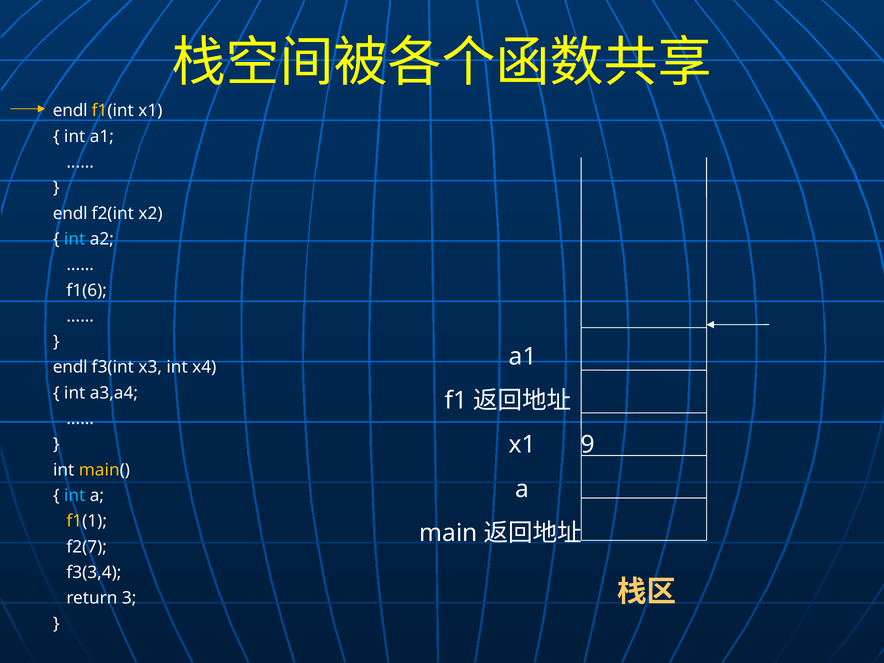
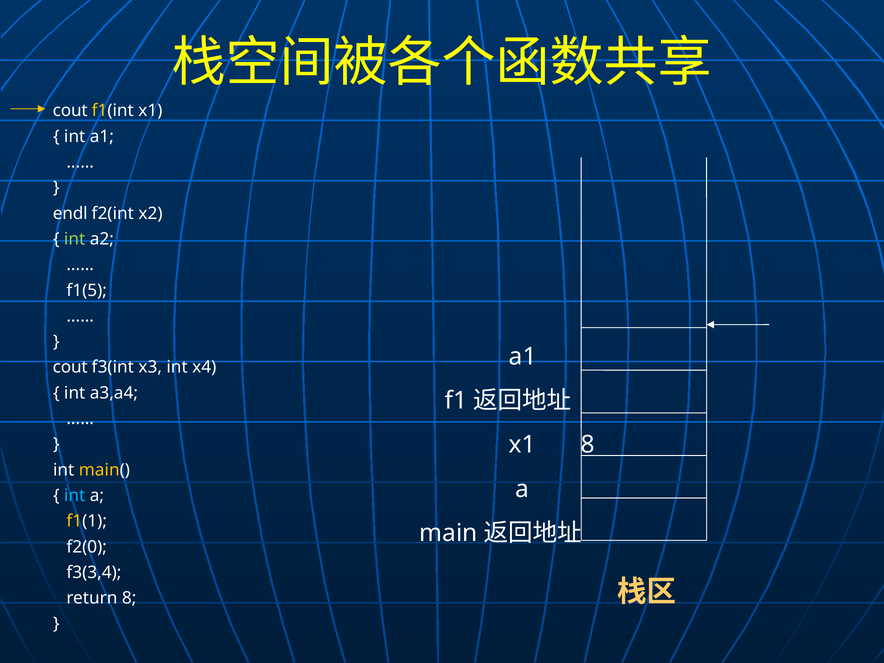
endl: endl -> cout (70, 111)
int colour: light blue -> light green (75, 239)
f1(6: f1(6 -> f1(5 (87, 290)
endl: endl -> cout (70, 367)
x1 9: 9 -> 8 (588, 445)
f2(7: f2(7 -> f2(0 (87, 547)
return 3: 3 -> 8 (129, 598)
